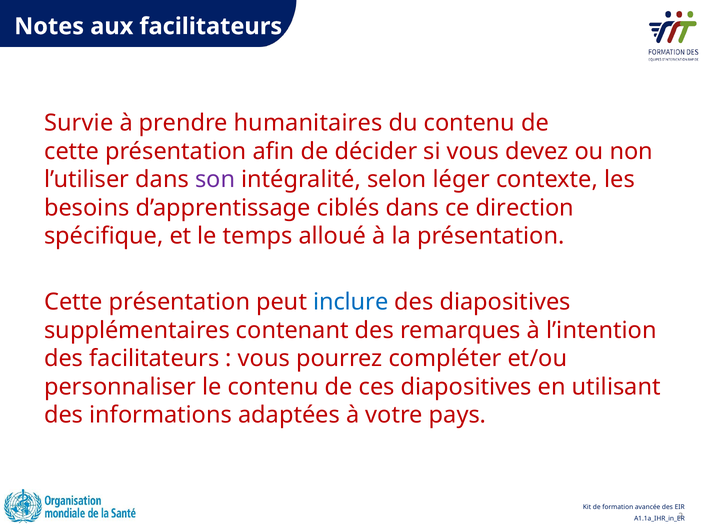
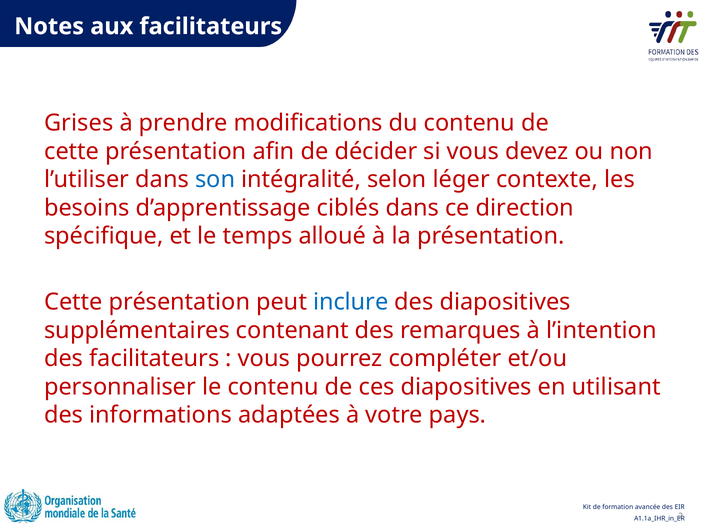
Survie: Survie -> Grises (79, 123)
humanitaires: humanitaires -> modifications (308, 123)
son colour: purple -> blue (215, 180)
